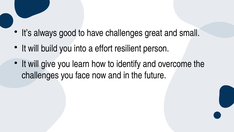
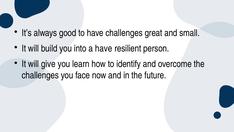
a effort: effort -> have (104, 48)
